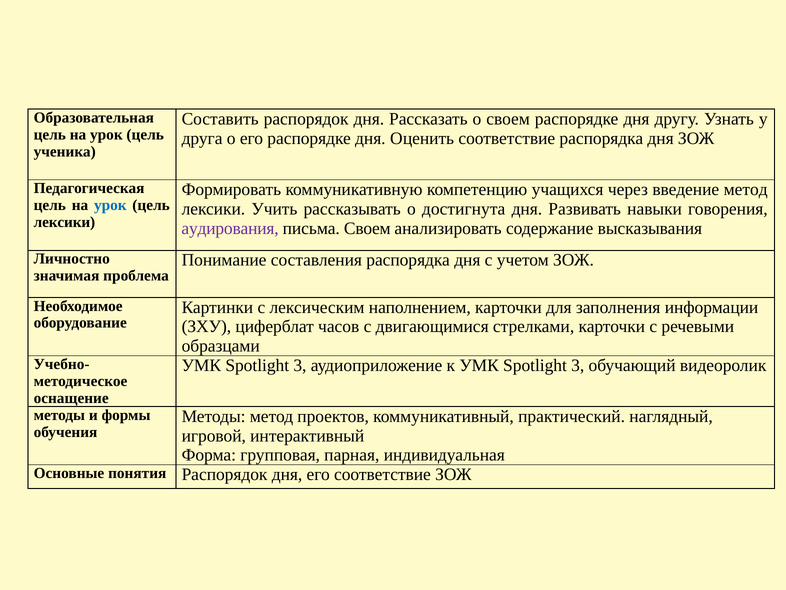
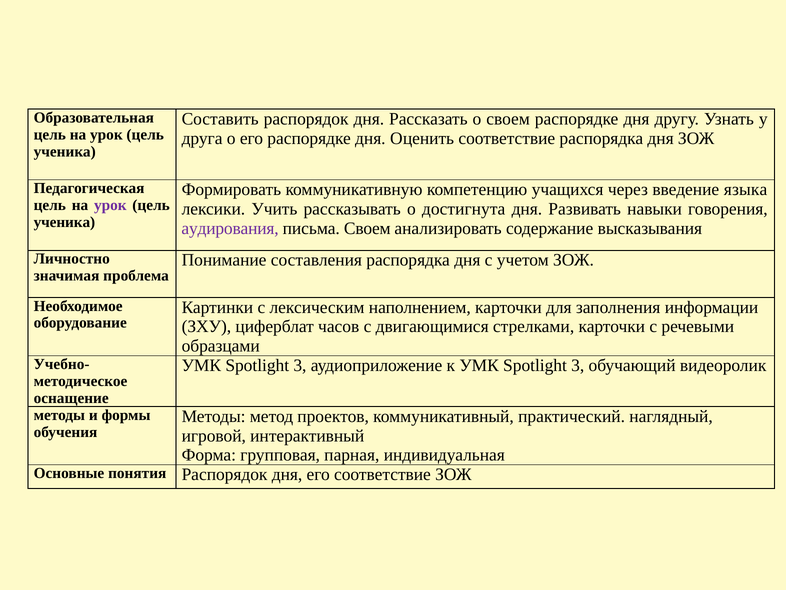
введение метод: метод -> языка (746, 189)
урок colour: blue -> purple (110, 205)
лексики: лексики -> ученика (64, 222)
